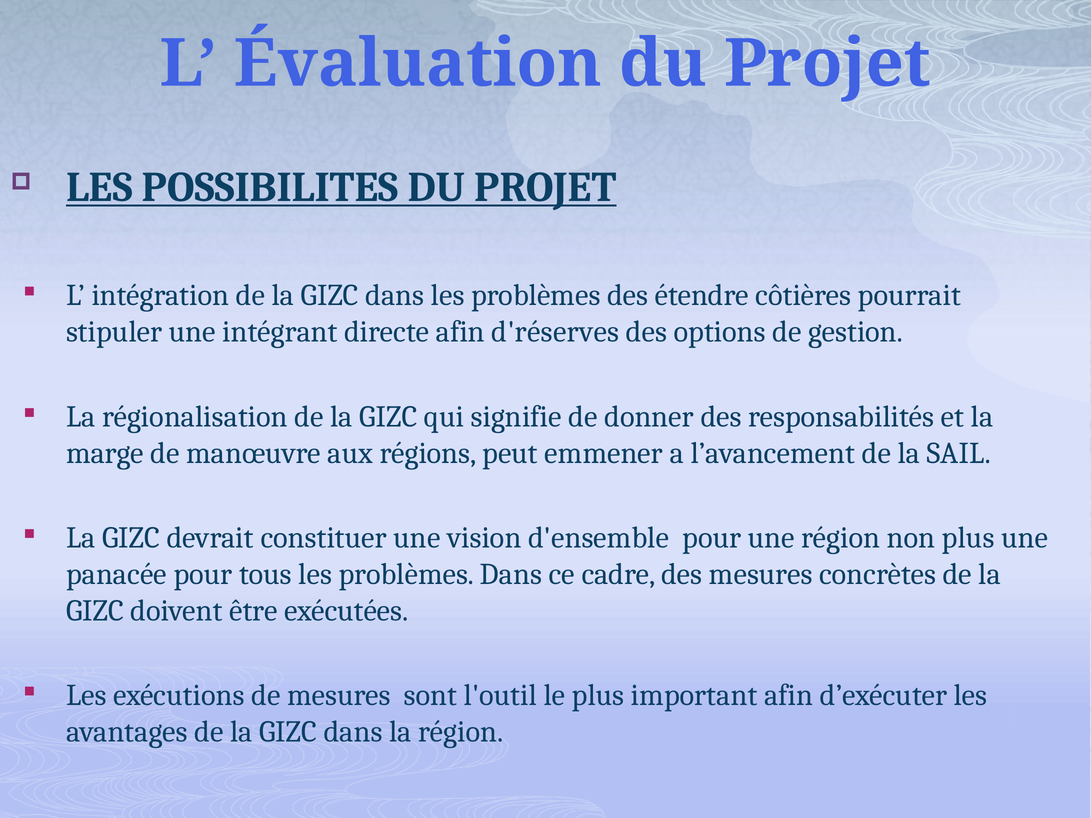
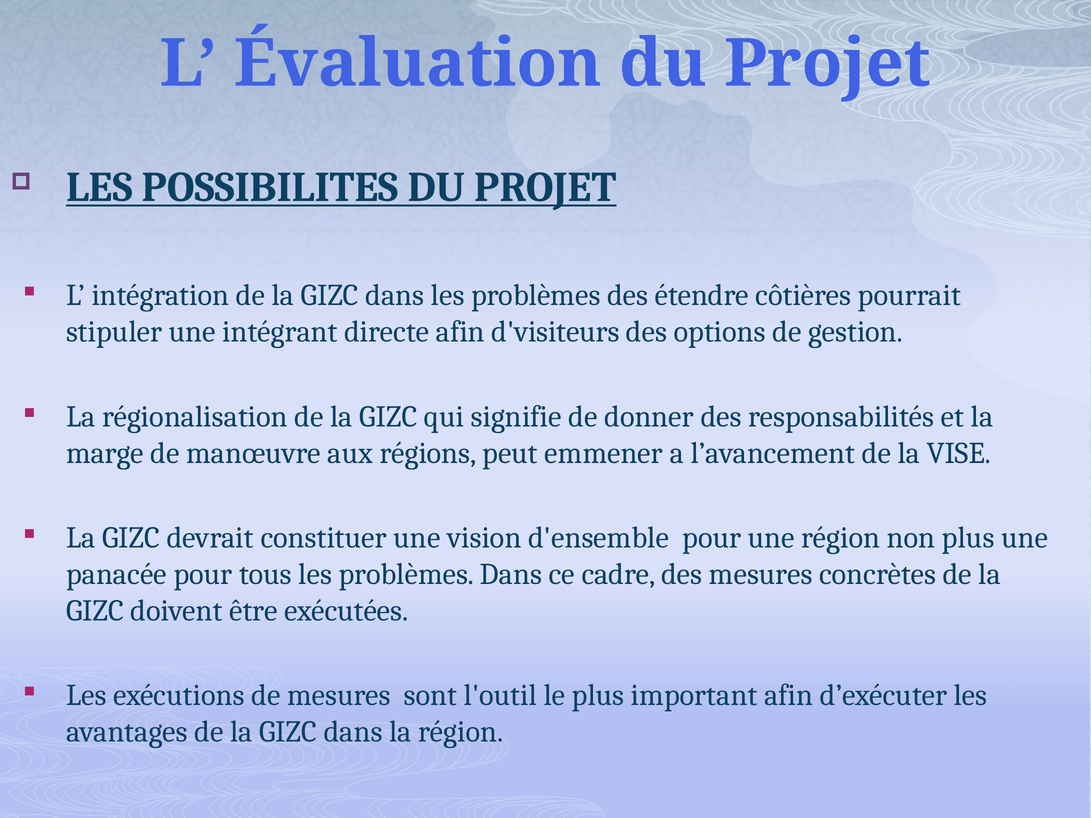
d'réserves: d'réserves -> d'visiteurs (555, 332)
SAIL: SAIL -> VISE (959, 453)
